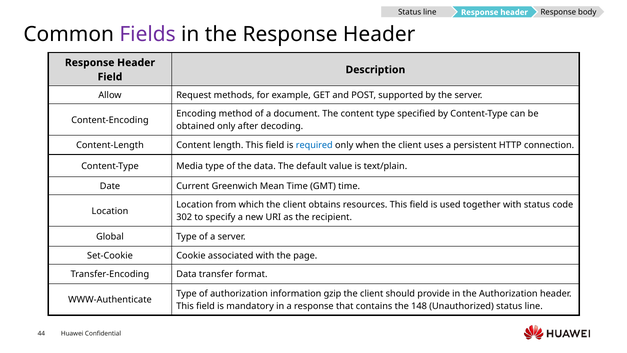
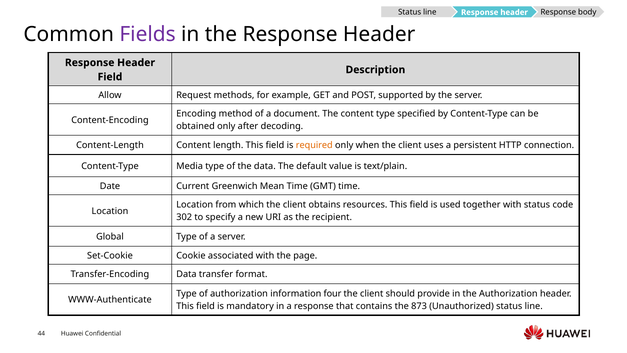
required colour: blue -> orange (314, 145)
gzip: gzip -> four (333, 293)
148: 148 -> 873 (419, 306)
